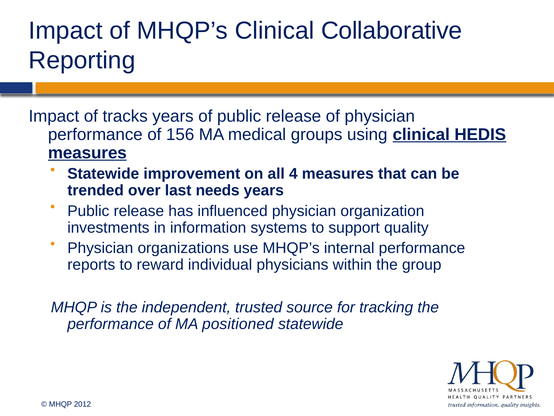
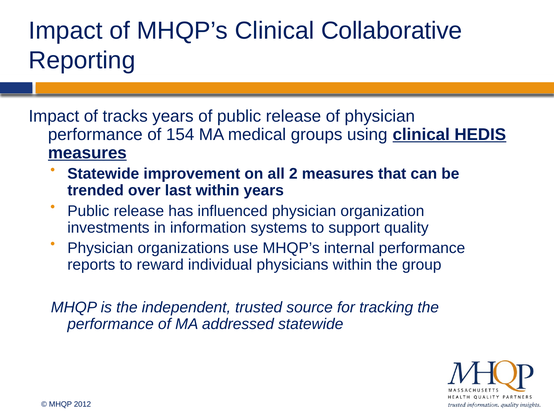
156: 156 -> 154 (180, 134)
4: 4 -> 2 (293, 174)
last needs: needs -> within (218, 190)
positioned: positioned -> addressed (238, 324)
